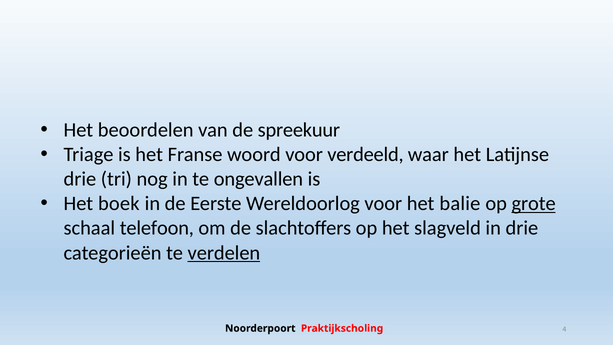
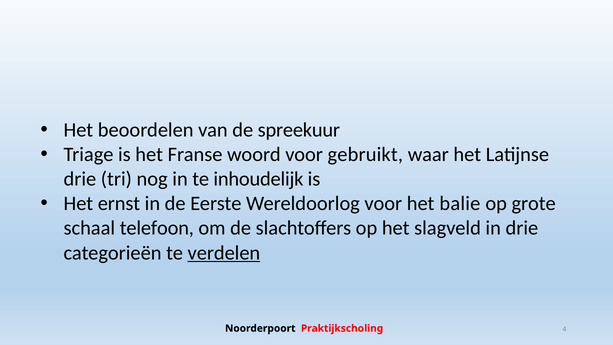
verdeeld: verdeeld -> gebruikt (365, 155)
ongevallen: ongevallen -> inhoudelijk (258, 179)
boek: boek -> ernst (119, 204)
grote underline: present -> none (534, 204)
